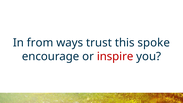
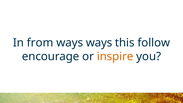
ways trust: trust -> ways (99, 43)
spoke: spoke -> follow (154, 43)
inspire colour: red -> orange (115, 56)
